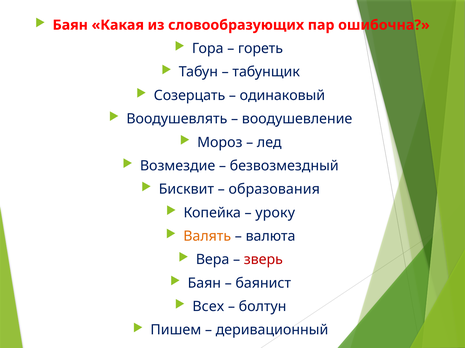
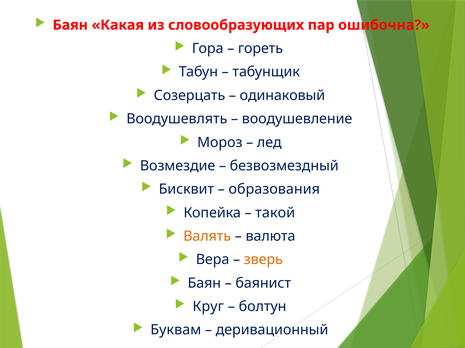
уроку: уроку -> такой (275, 213)
зверь colour: red -> orange (263, 260)
Всех: Всех -> Круг (208, 307)
Пишем: Пишем -> Буквам (176, 331)
